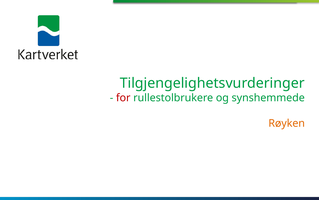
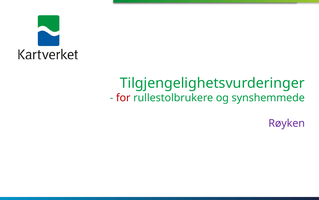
Røyken colour: orange -> purple (287, 123)
